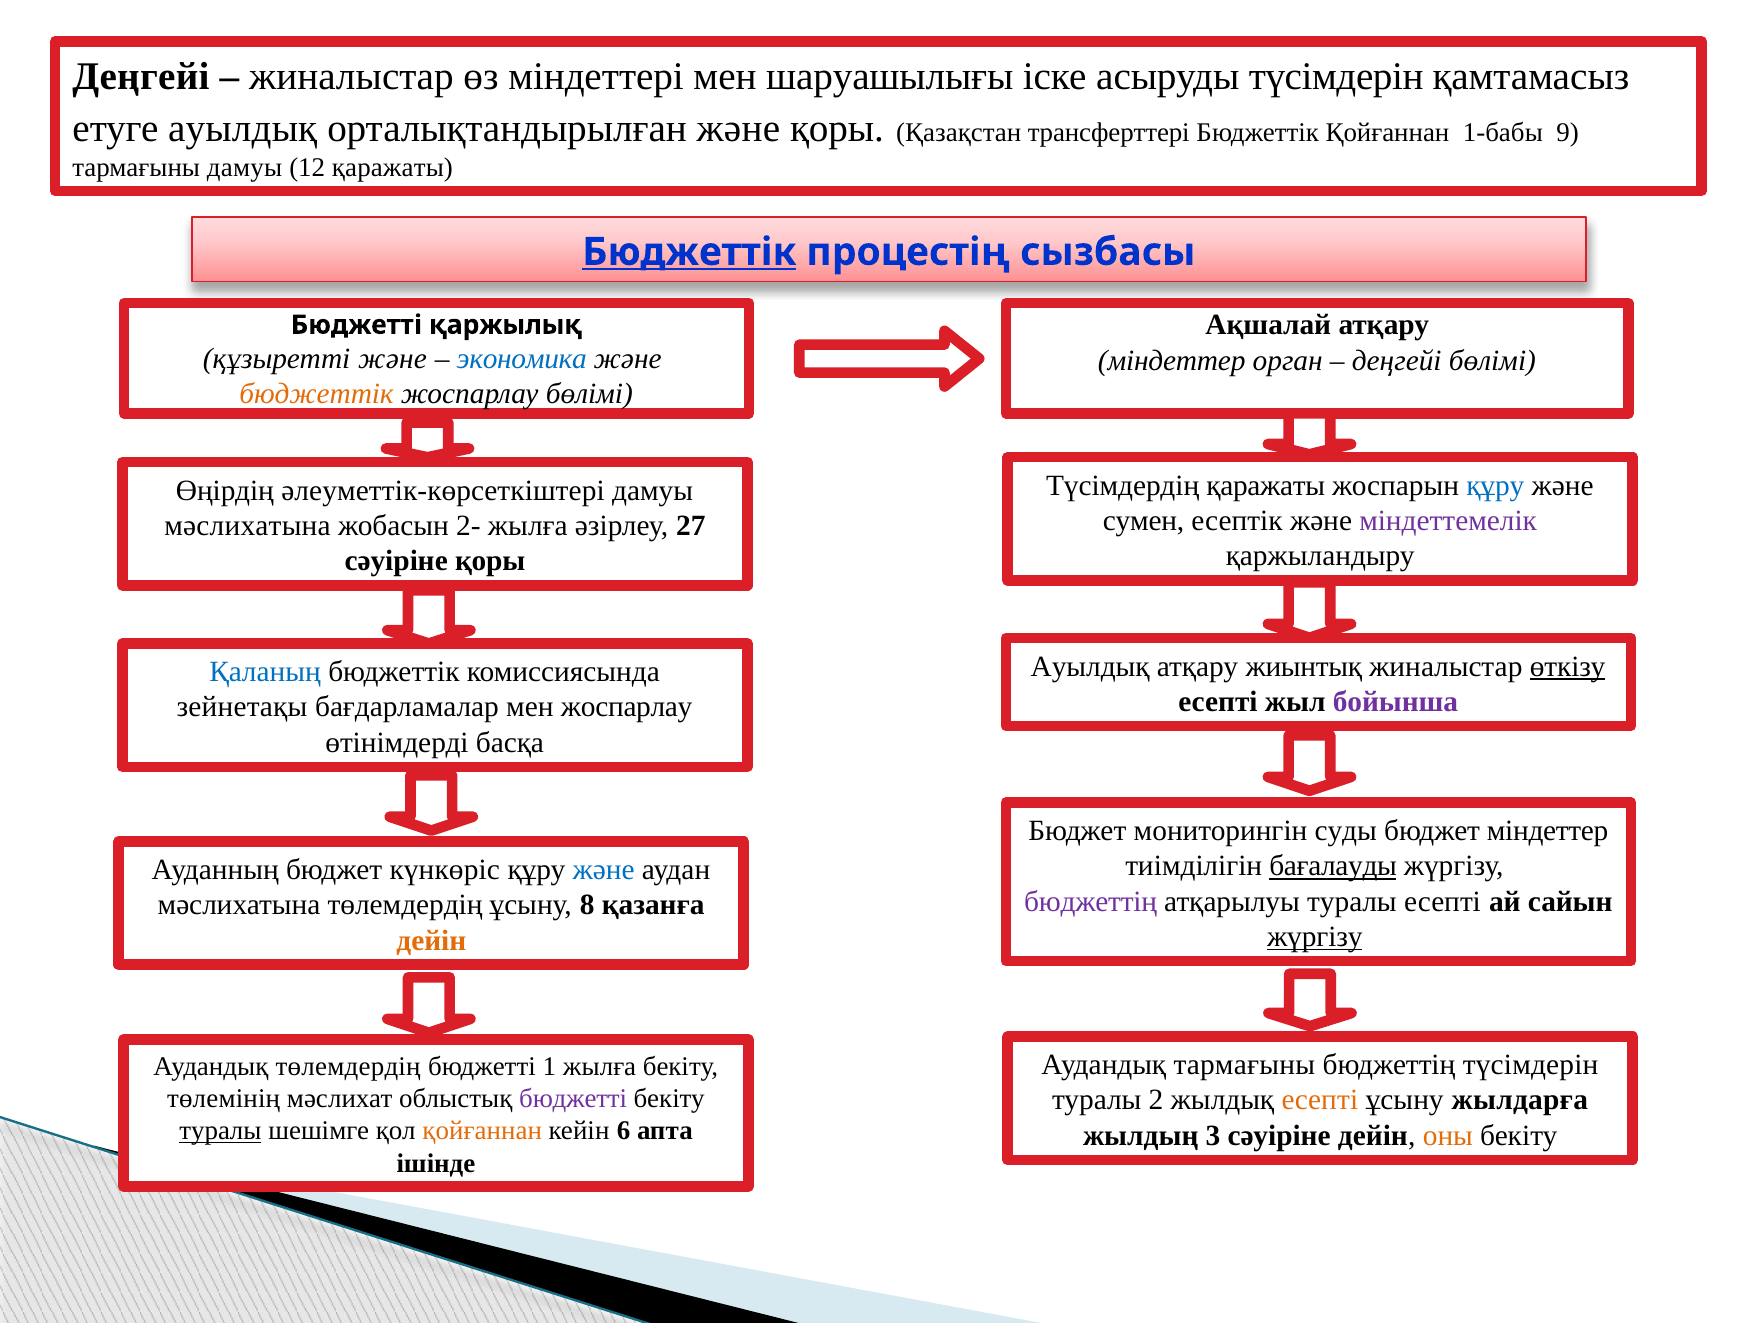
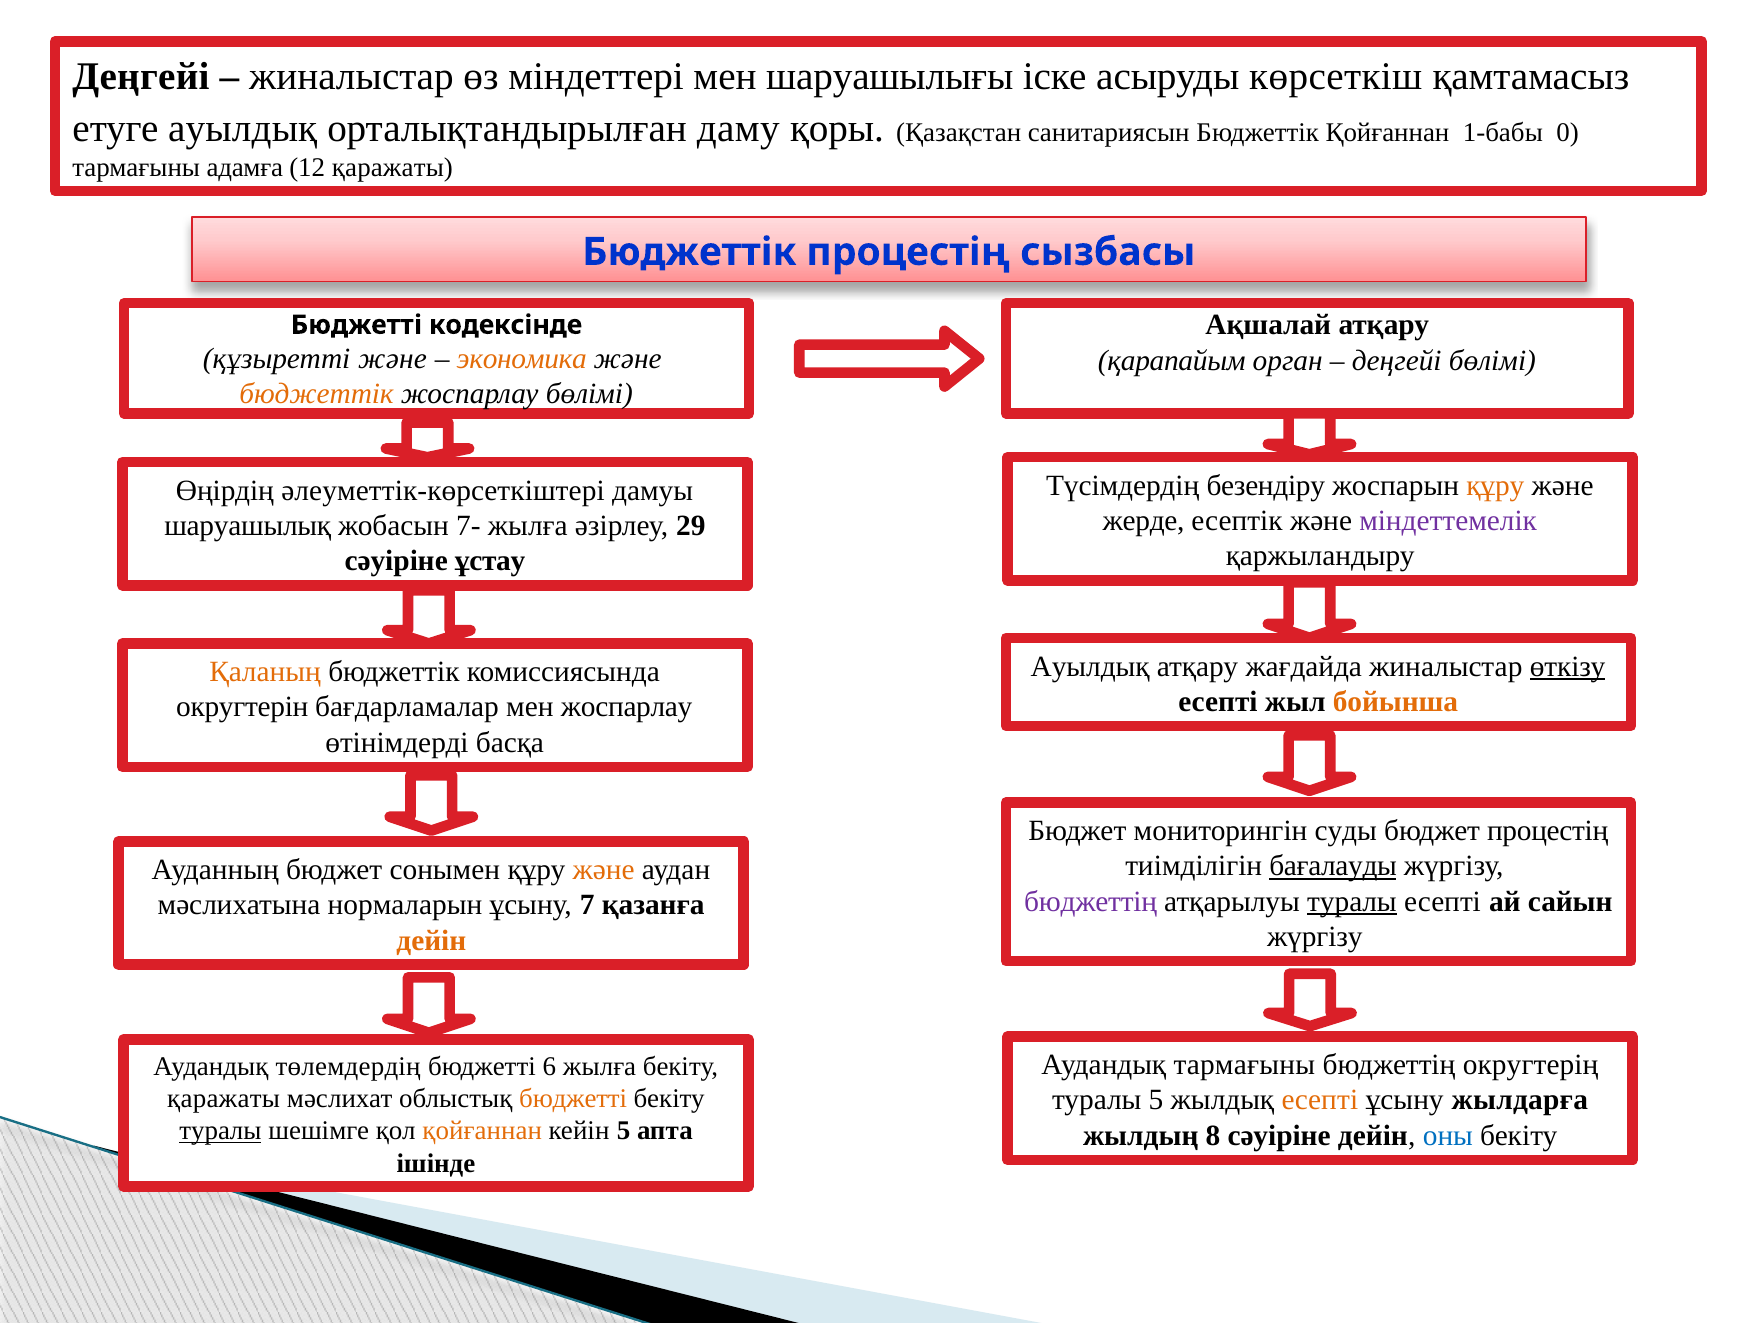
асыруды түсімдерін: түсімдерін -> көрсеткіш (1336, 76)
орталықтандырылған және: және -> даму (738, 128)
трансферттері: трансферттері -> санитариясын (1109, 132)
9: 9 -> 0 (1568, 132)
тармағыны дамуы: дамуы -> адамға (245, 168)
Бюджеттік underline: present -> none (689, 252)
қаржылық: қаржылық -> кодексінде (506, 325)
экономика colour: blue -> orange (522, 359)
міндеттер: міндеттер -> қарапайым (1172, 360)
Түсімдердің қаражаты: қаражаты -> безендіру (1266, 486)
құру colour: blue -> orange (1495, 486)
сумен: сумен -> жерде (1144, 521)
мәслихатына: мәслихатына -> шаруашылық (248, 526)
2-: 2- -> 7- (468, 526)
27: 27 -> 29 (691, 526)
сәуіріне қоры: қоры -> ұстау (490, 561)
жиынтық: жиынтық -> жағдайда (1304, 666)
Қаланың colour: blue -> orange (265, 672)
бойынша colour: purple -> orange (1396, 702)
зейнетақы: зейнетақы -> округтерін (242, 707)
бюджет міндеттер: міндеттер -> процестің (1548, 831)
күнкөріс: күнкөріс -> сонымен (445, 870)
және colour: blue -> orange (604, 870)
туралы underline: none -> present (1352, 902)
мәслихатына төлемдердің: төлемдердің -> нормаларын (405, 905)
8: 8 -> 7 (587, 905)
жүргізу underline: present -> none (1315, 937)
бюджеттің түсімдерін: түсімдерін -> округтерің (1531, 1065)
1: 1 -> 6 (549, 1066)
төлемінің: төлемінің -> қаражаты (224, 1099)
бюджетті colour: purple -> orange (573, 1099)
туралы 2: 2 -> 5 (1156, 1100)
кейін 6: 6 -> 5 (624, 1131)
3: 3 -> 8 (1213, 1136)
оны colour: orange -> blue (1448, 1136)
